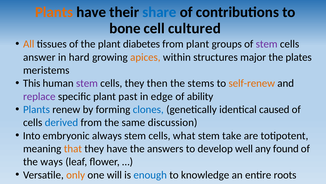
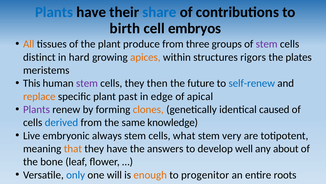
Plants colour: orange -> blue (54, 12)
bone: bone -> birth (125, 28)
cultured: cultured -> embryos (195, 28)
diabetes: diabetes -> produce (141, 44)
from plant: plant -> three (198, 44)
answer: answer -> distinct (39, 57)
major: major -> rigors (253, 57)
stems: stems -> future (201, 83)
self-renew colour: orange -> blue (252, 83)
replace colour: purple -> orange (39, 96)
ability: ability -> apical (200, 96)
Plants colour: blue -> purple (36, 109)
clones colour: blue -> orange (148, 109)
discussion: discussion -> knowledge (173, 122)
Into: Into -> Live (32, 135)
take: take -> very (232, 135)
found: found -> about (286, 148)
ways: ways -> bone (52, 161)
only colour: orange -> blue (76, 174)
enough colour: blue -> orange (150, 174)
knowledge: knowledge -> progenitor (205, 174)
